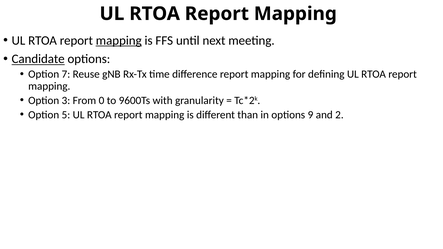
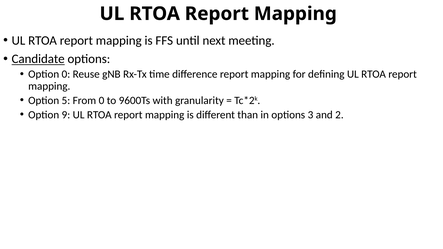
mapping underline: present -> none (119, 40)
Option 7: 7 -> 0 (66, 74)
3: 3 -> 5 (66, 101)
5: 5 -> 9 (66, 115)
9: 9 -> 3 (310, 115)
